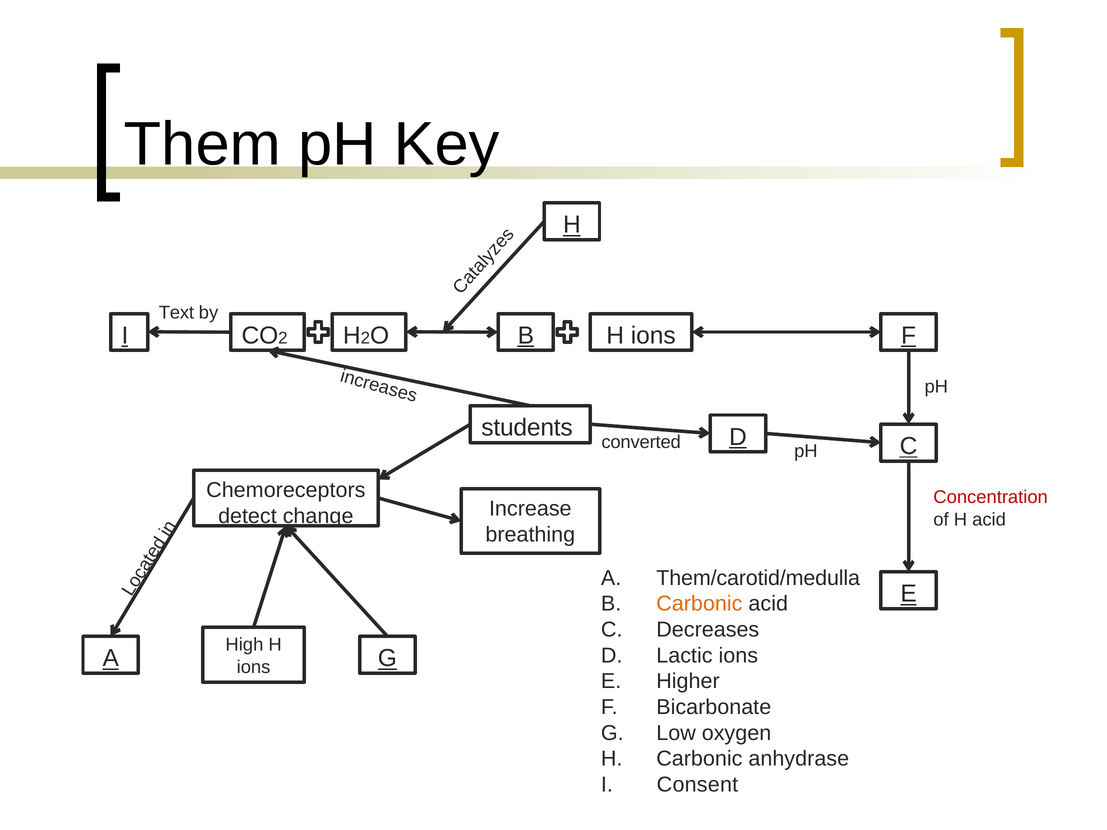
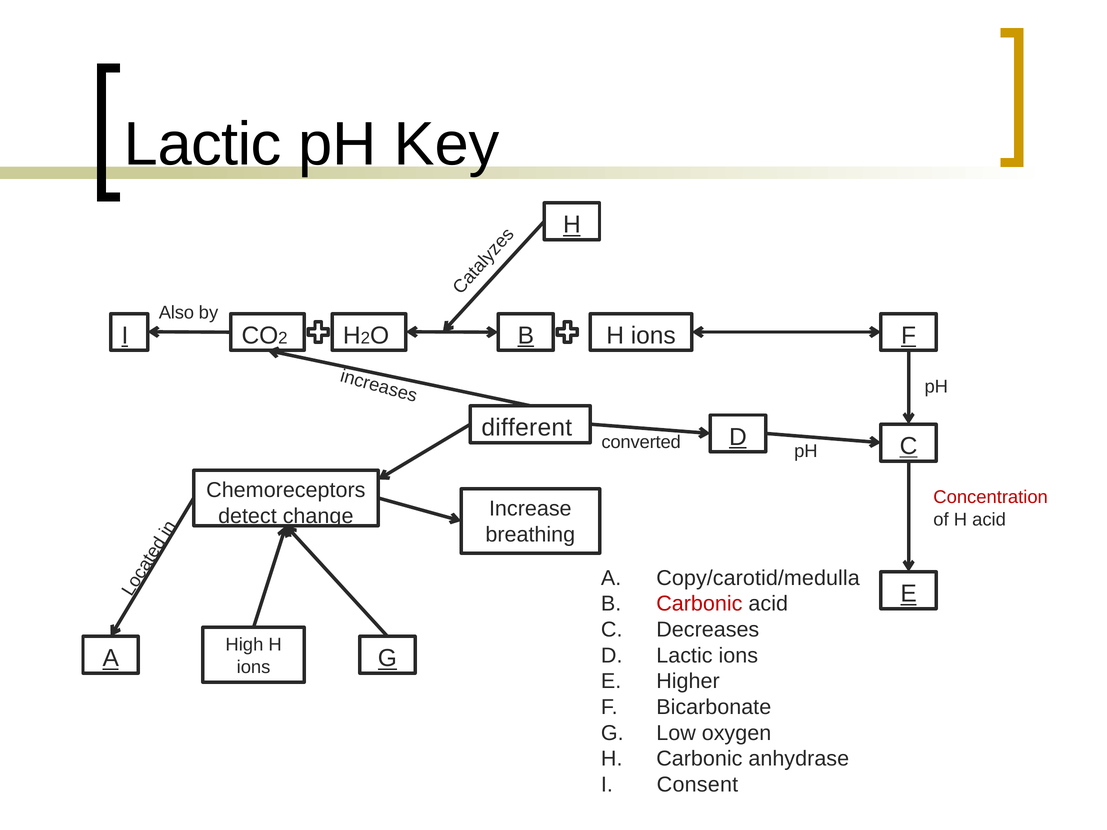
Them: Them -> Lactic (203, 145)
Text: Text -> Also (176, 313)
students: students -> different (527, 428)
Them/carotid/medulla: Them/carotid/medulla -> Copy/carotid/medulla (758, 578)
Carbonic colour: orange -> red (699, 604)
